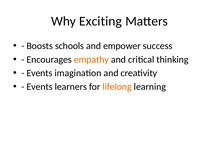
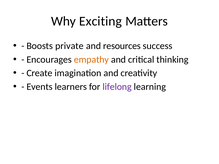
schools: schools -> private (69, 46)
empower: empower -> resources (122, 46)
Events: Events -> Create (39, 73)
lifelong colour: orange -> purple (117, 87)
